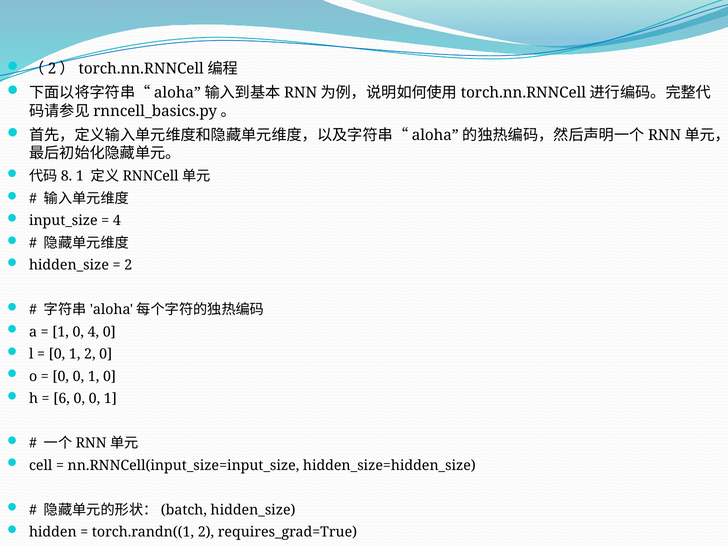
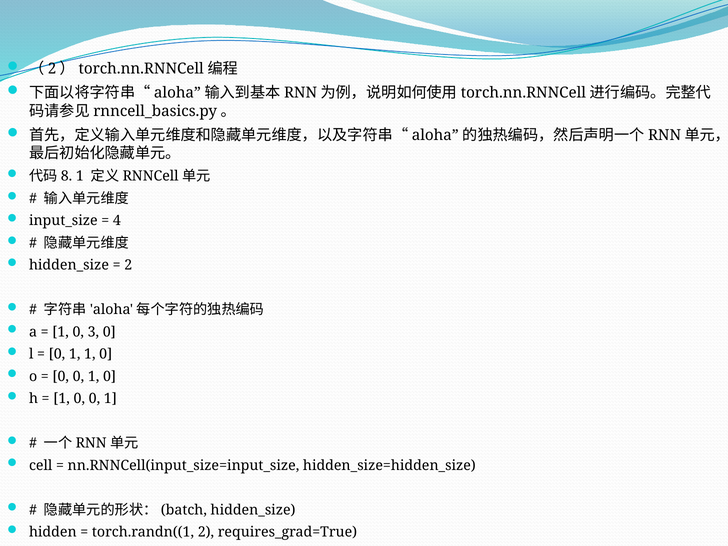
0 4: 4 -> 3 (93, 332)
1 2: 2 -> 1 (90, 354)
6: 6 -> 1 (62, 399)
